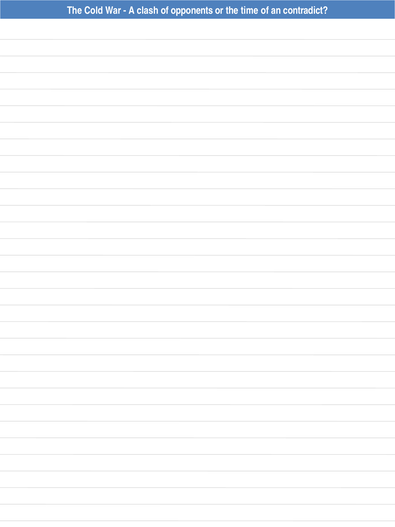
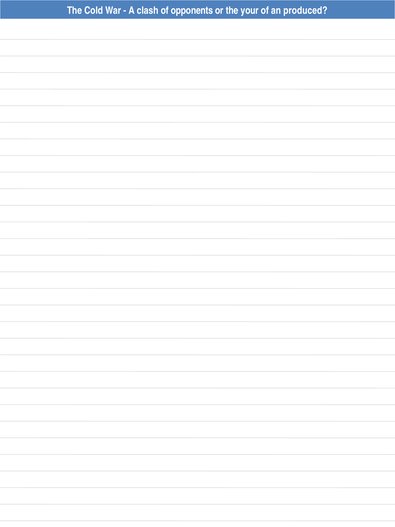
time: time -> your (250, 11)
contradict: contradict -> produced (305, 11)
